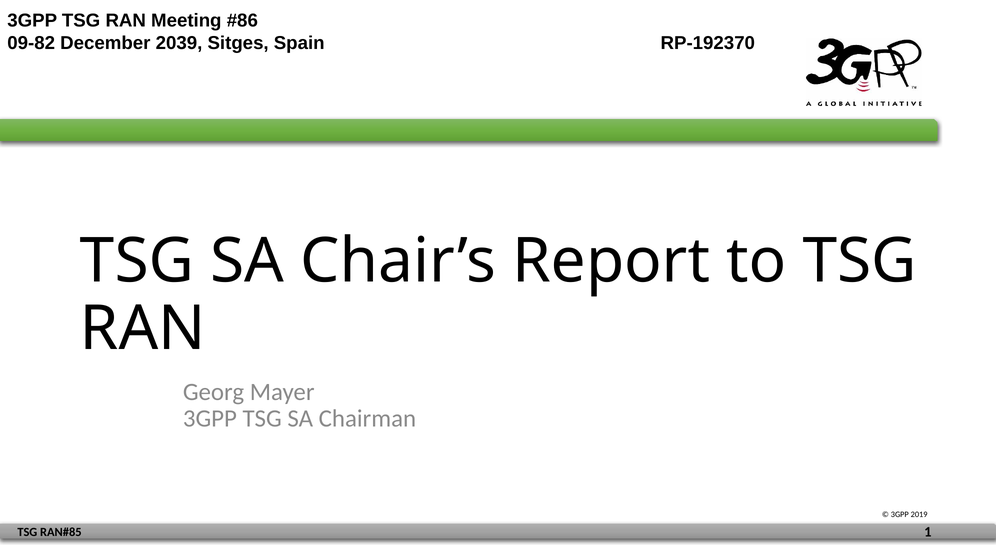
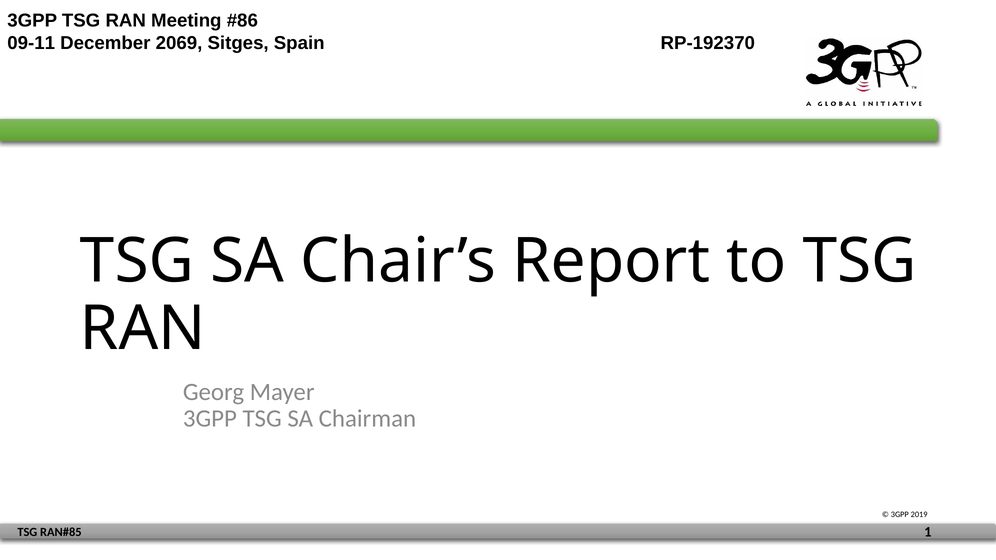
09-82: 09-82 -> 09-11 (31, 43)
2039: 2039 -> 2069 (179, 43)
